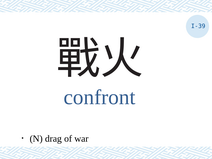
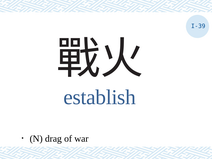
confront: confront -> establish (100, 97)
